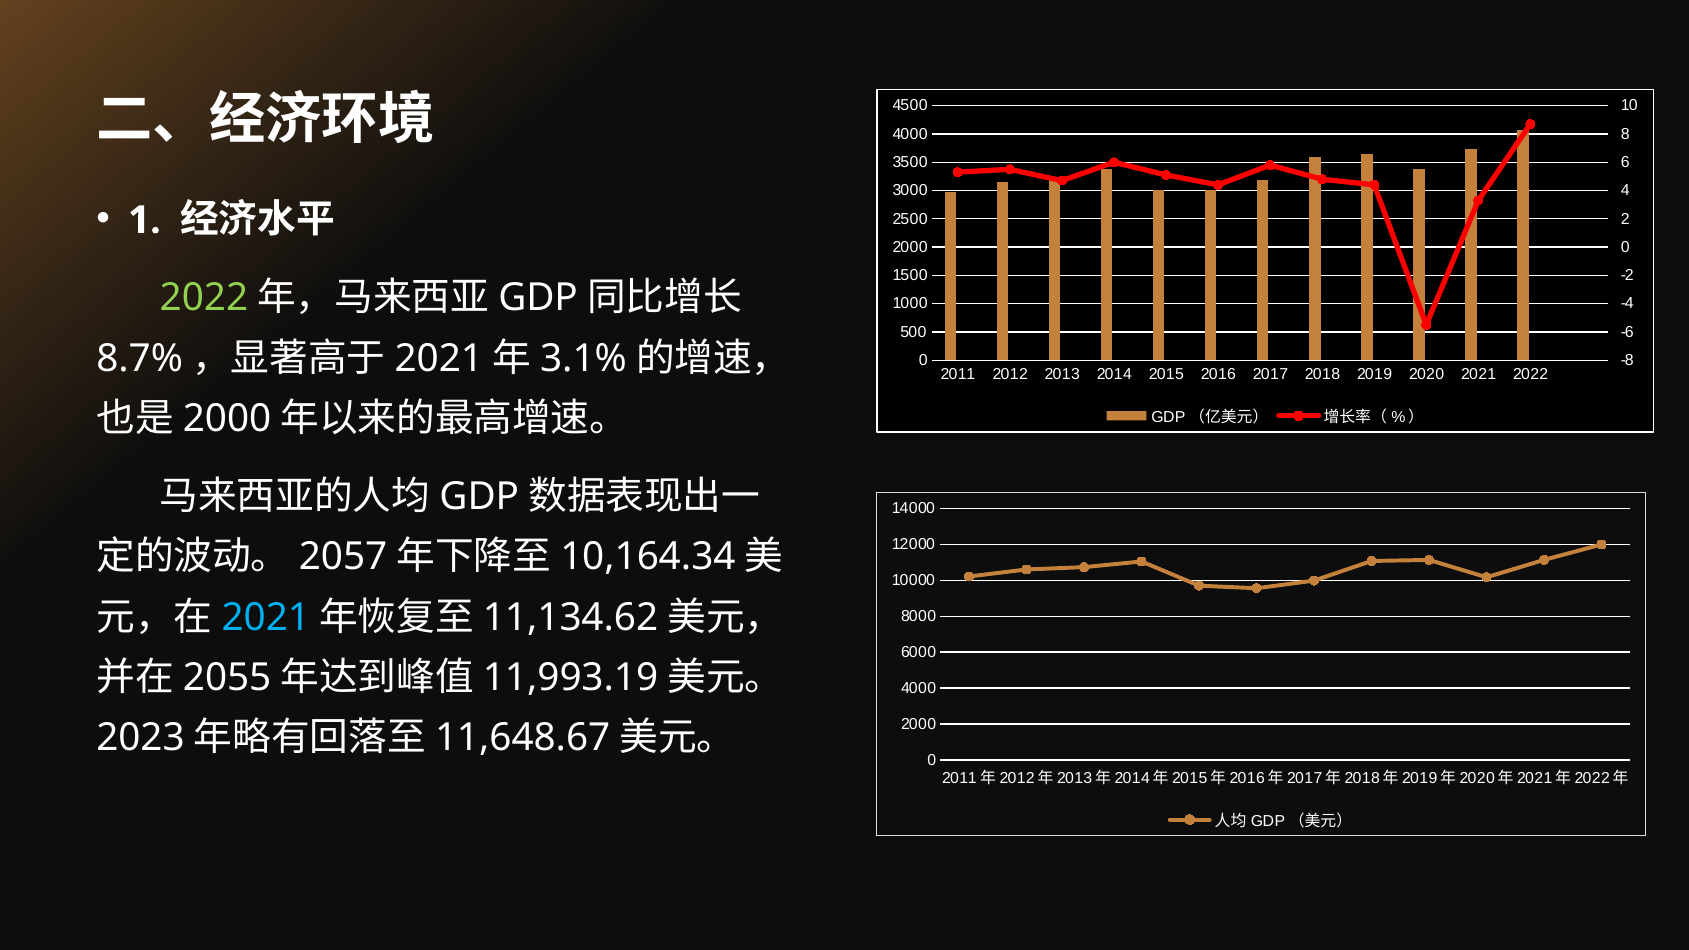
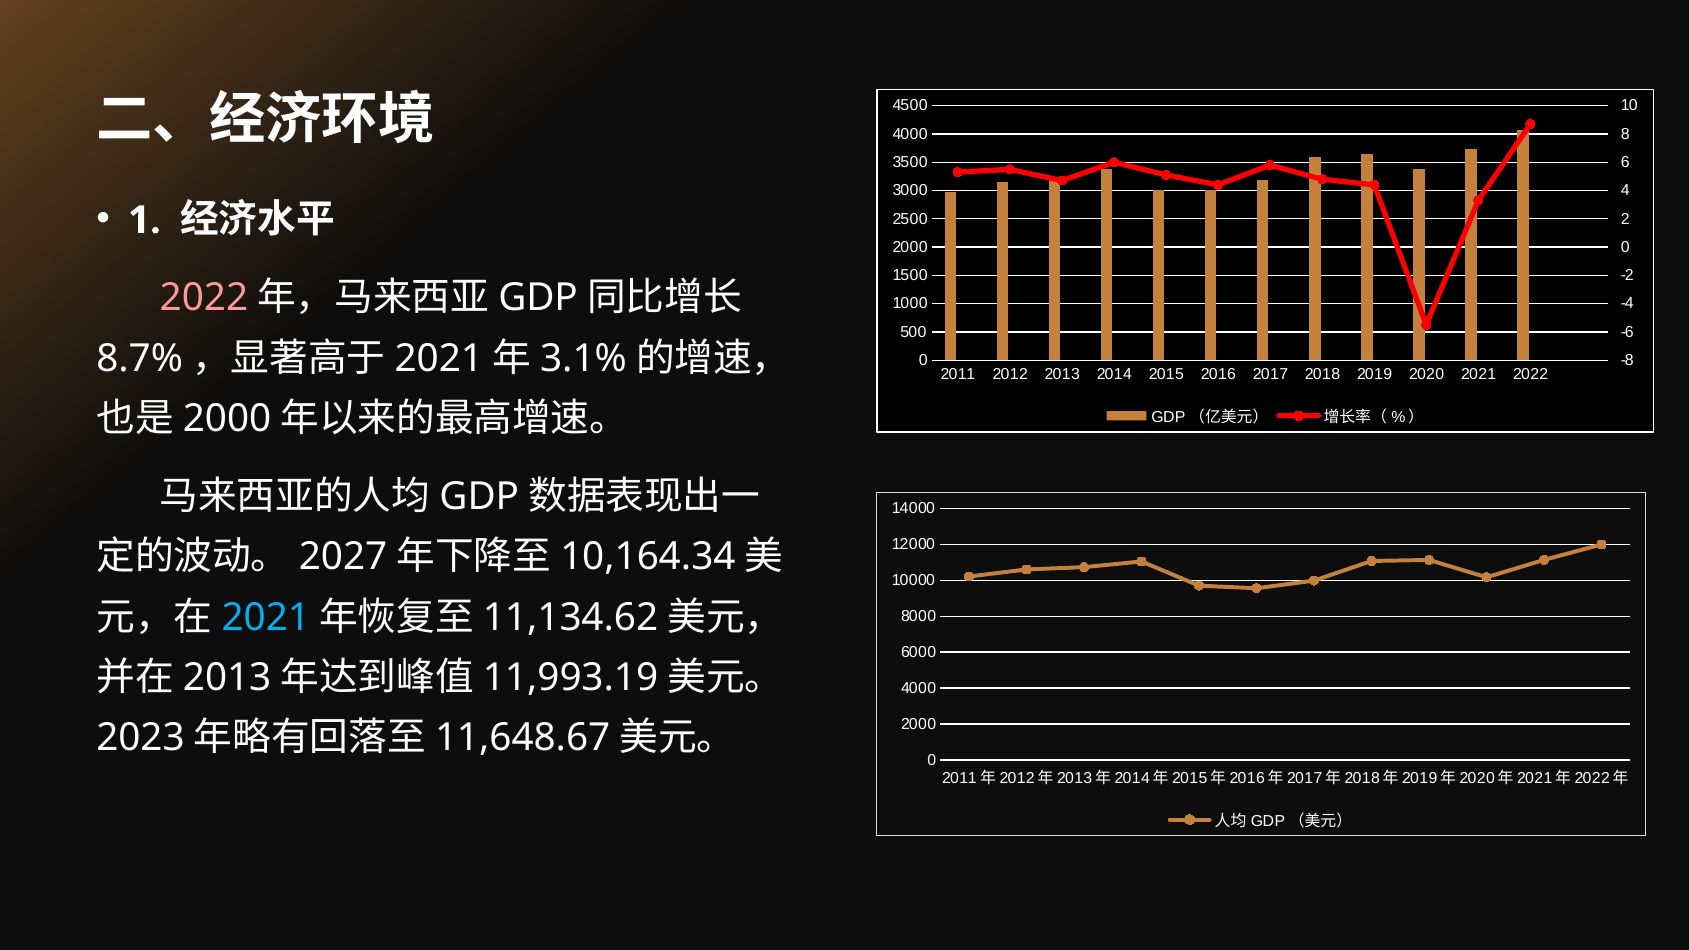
2022 colour: light green -> pink (204, 298)
2057: 2057 -> 2027 (343, 557)
2055: 2055 -> 2013 (227, 678)
